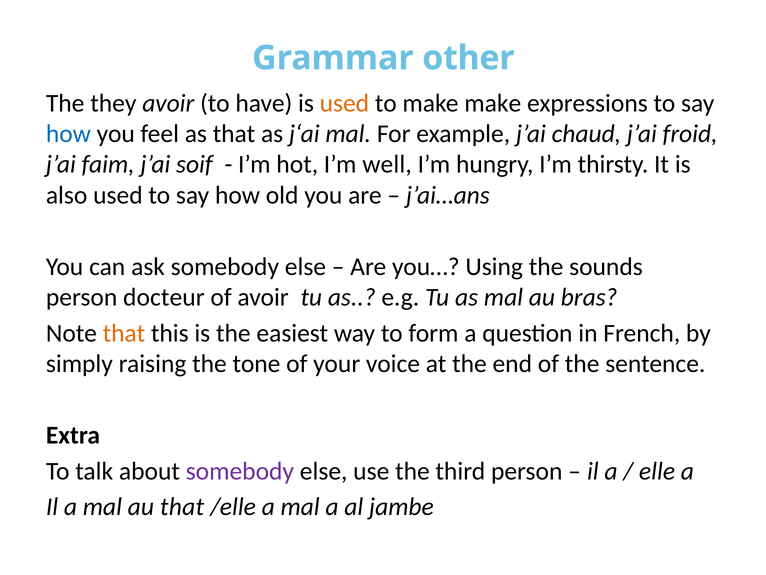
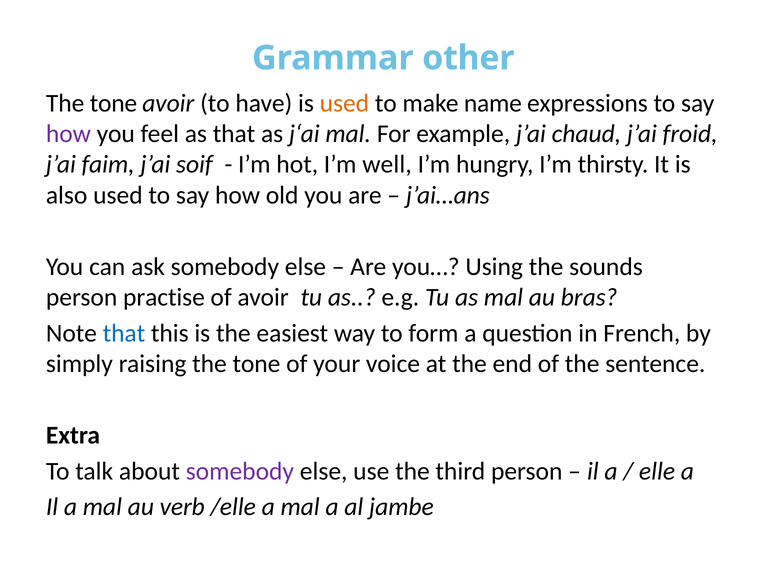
they: they -> tone (113, 103)
make make: make -> name (493, 103)
how colour: blue -> purple (68, 134)
docteur: docteur -> practise (164, 297)
that colour: orange -> blue (124, 333)
au that: that -> verb (182, 506)
